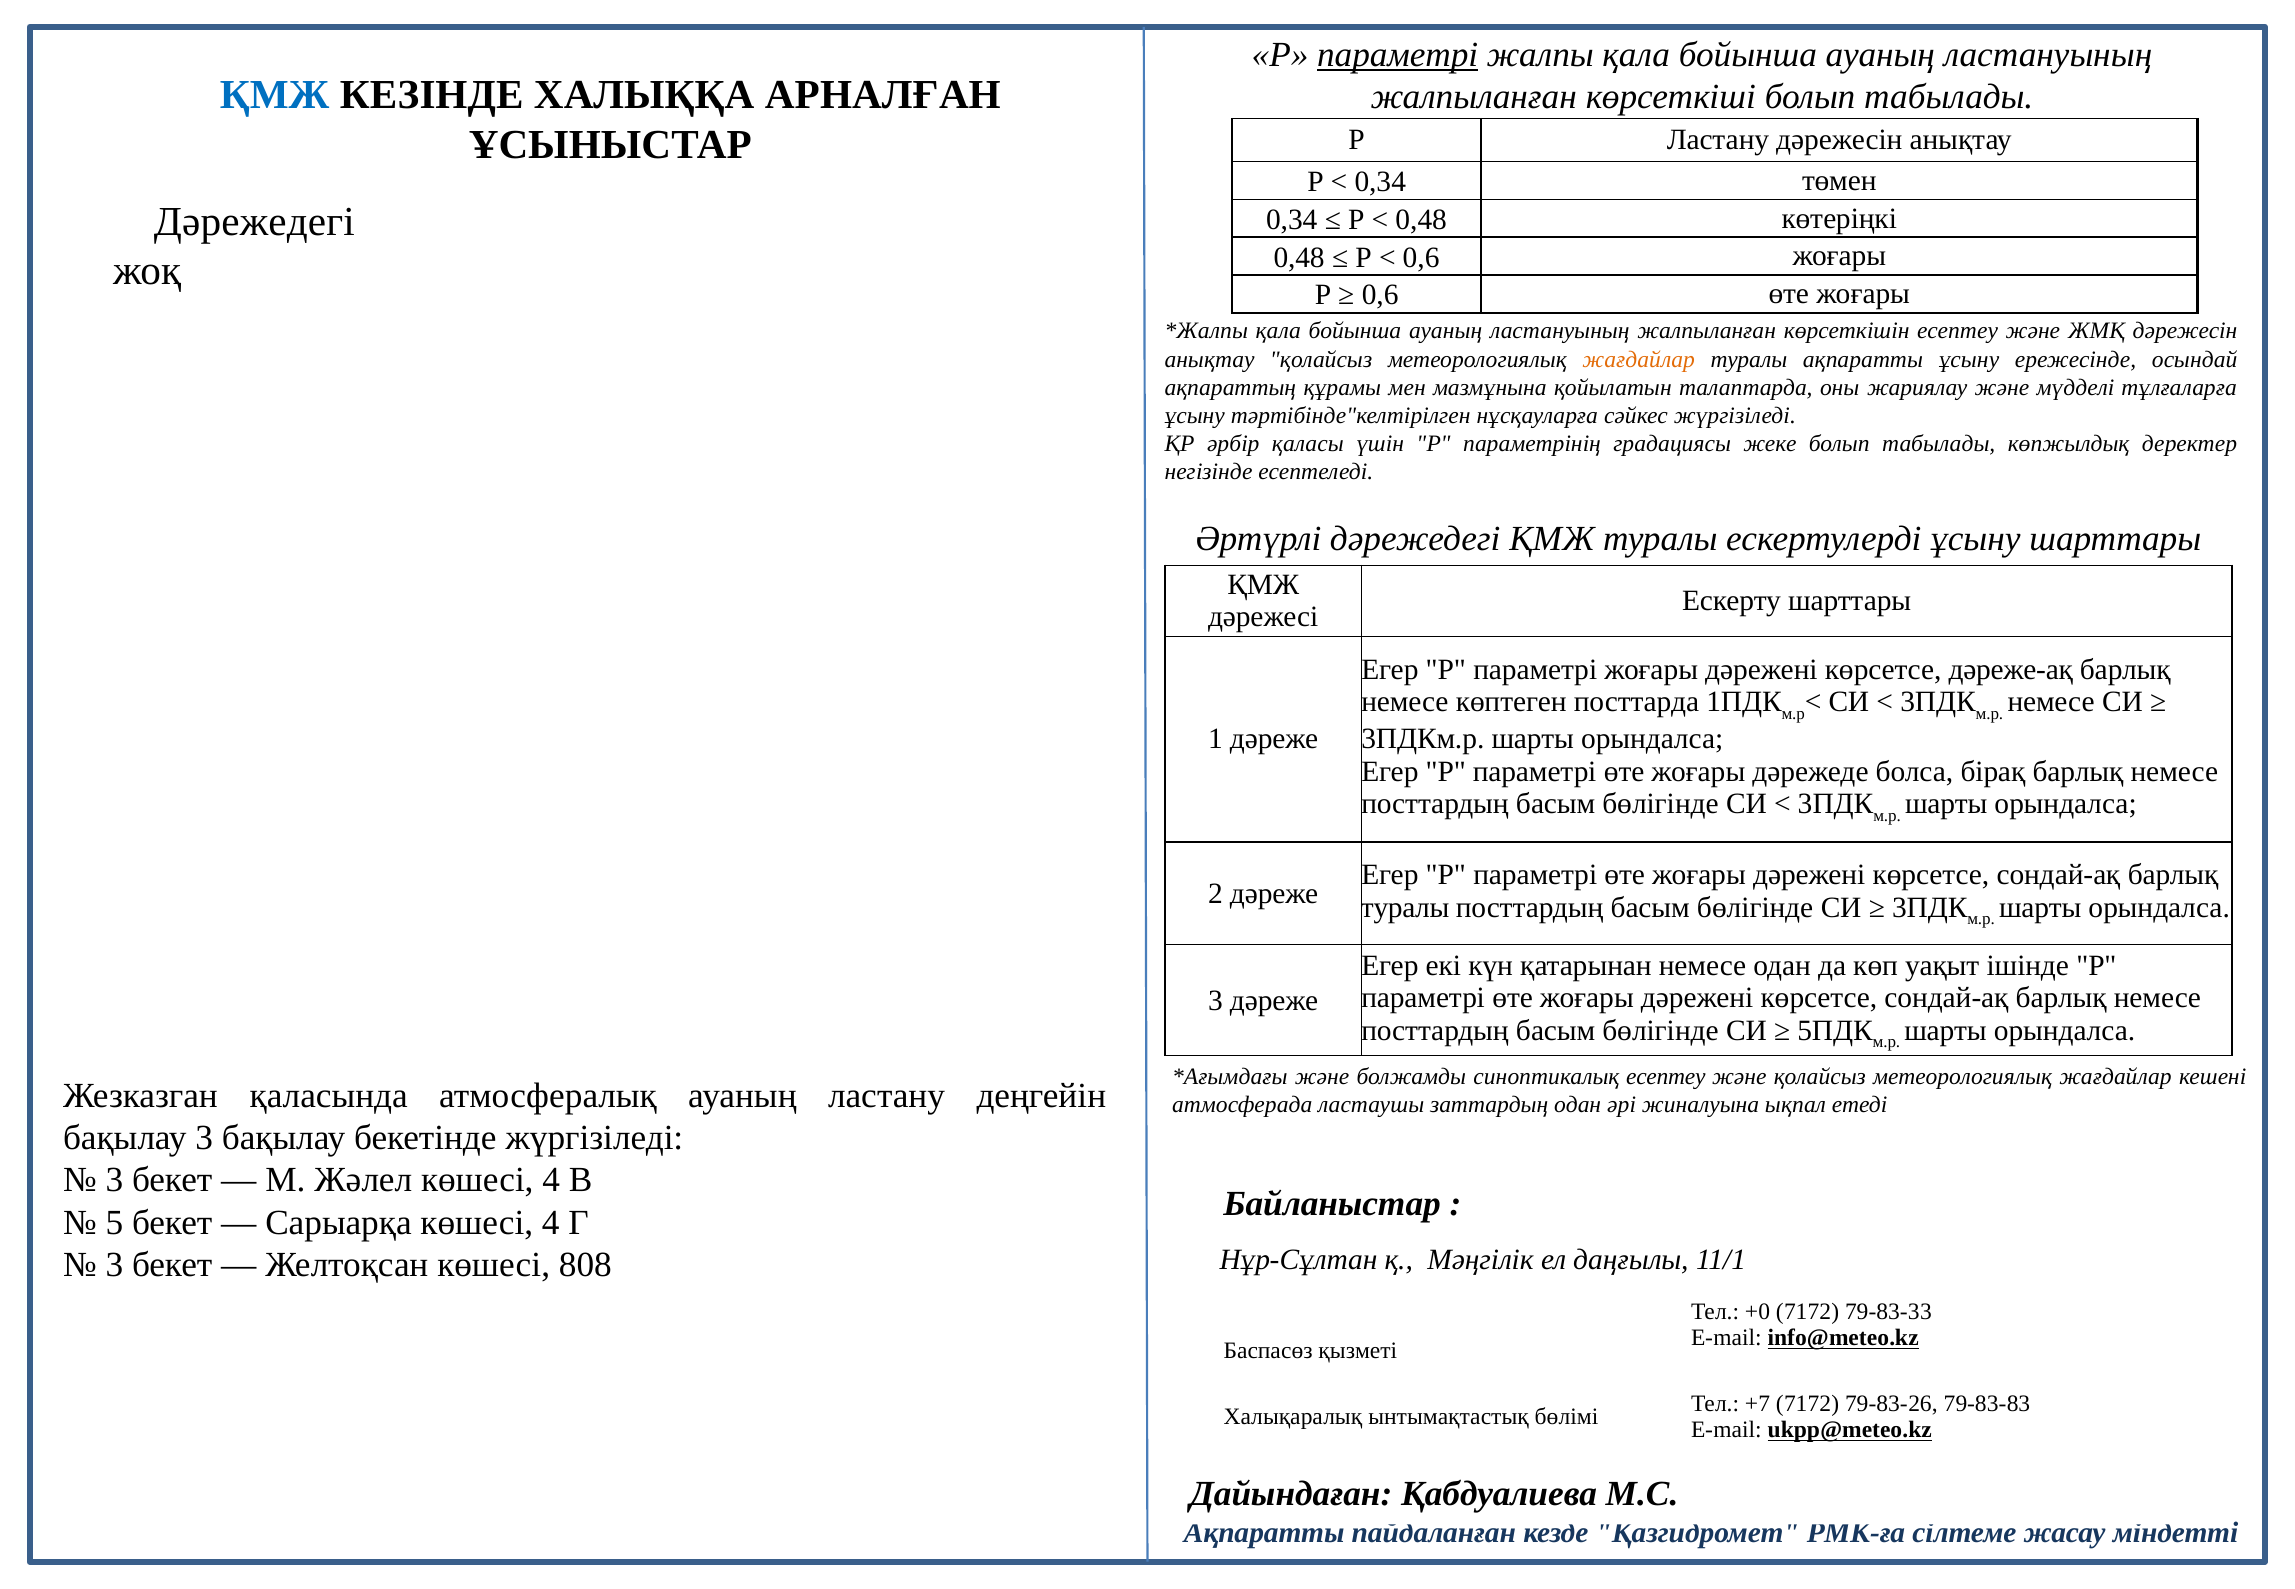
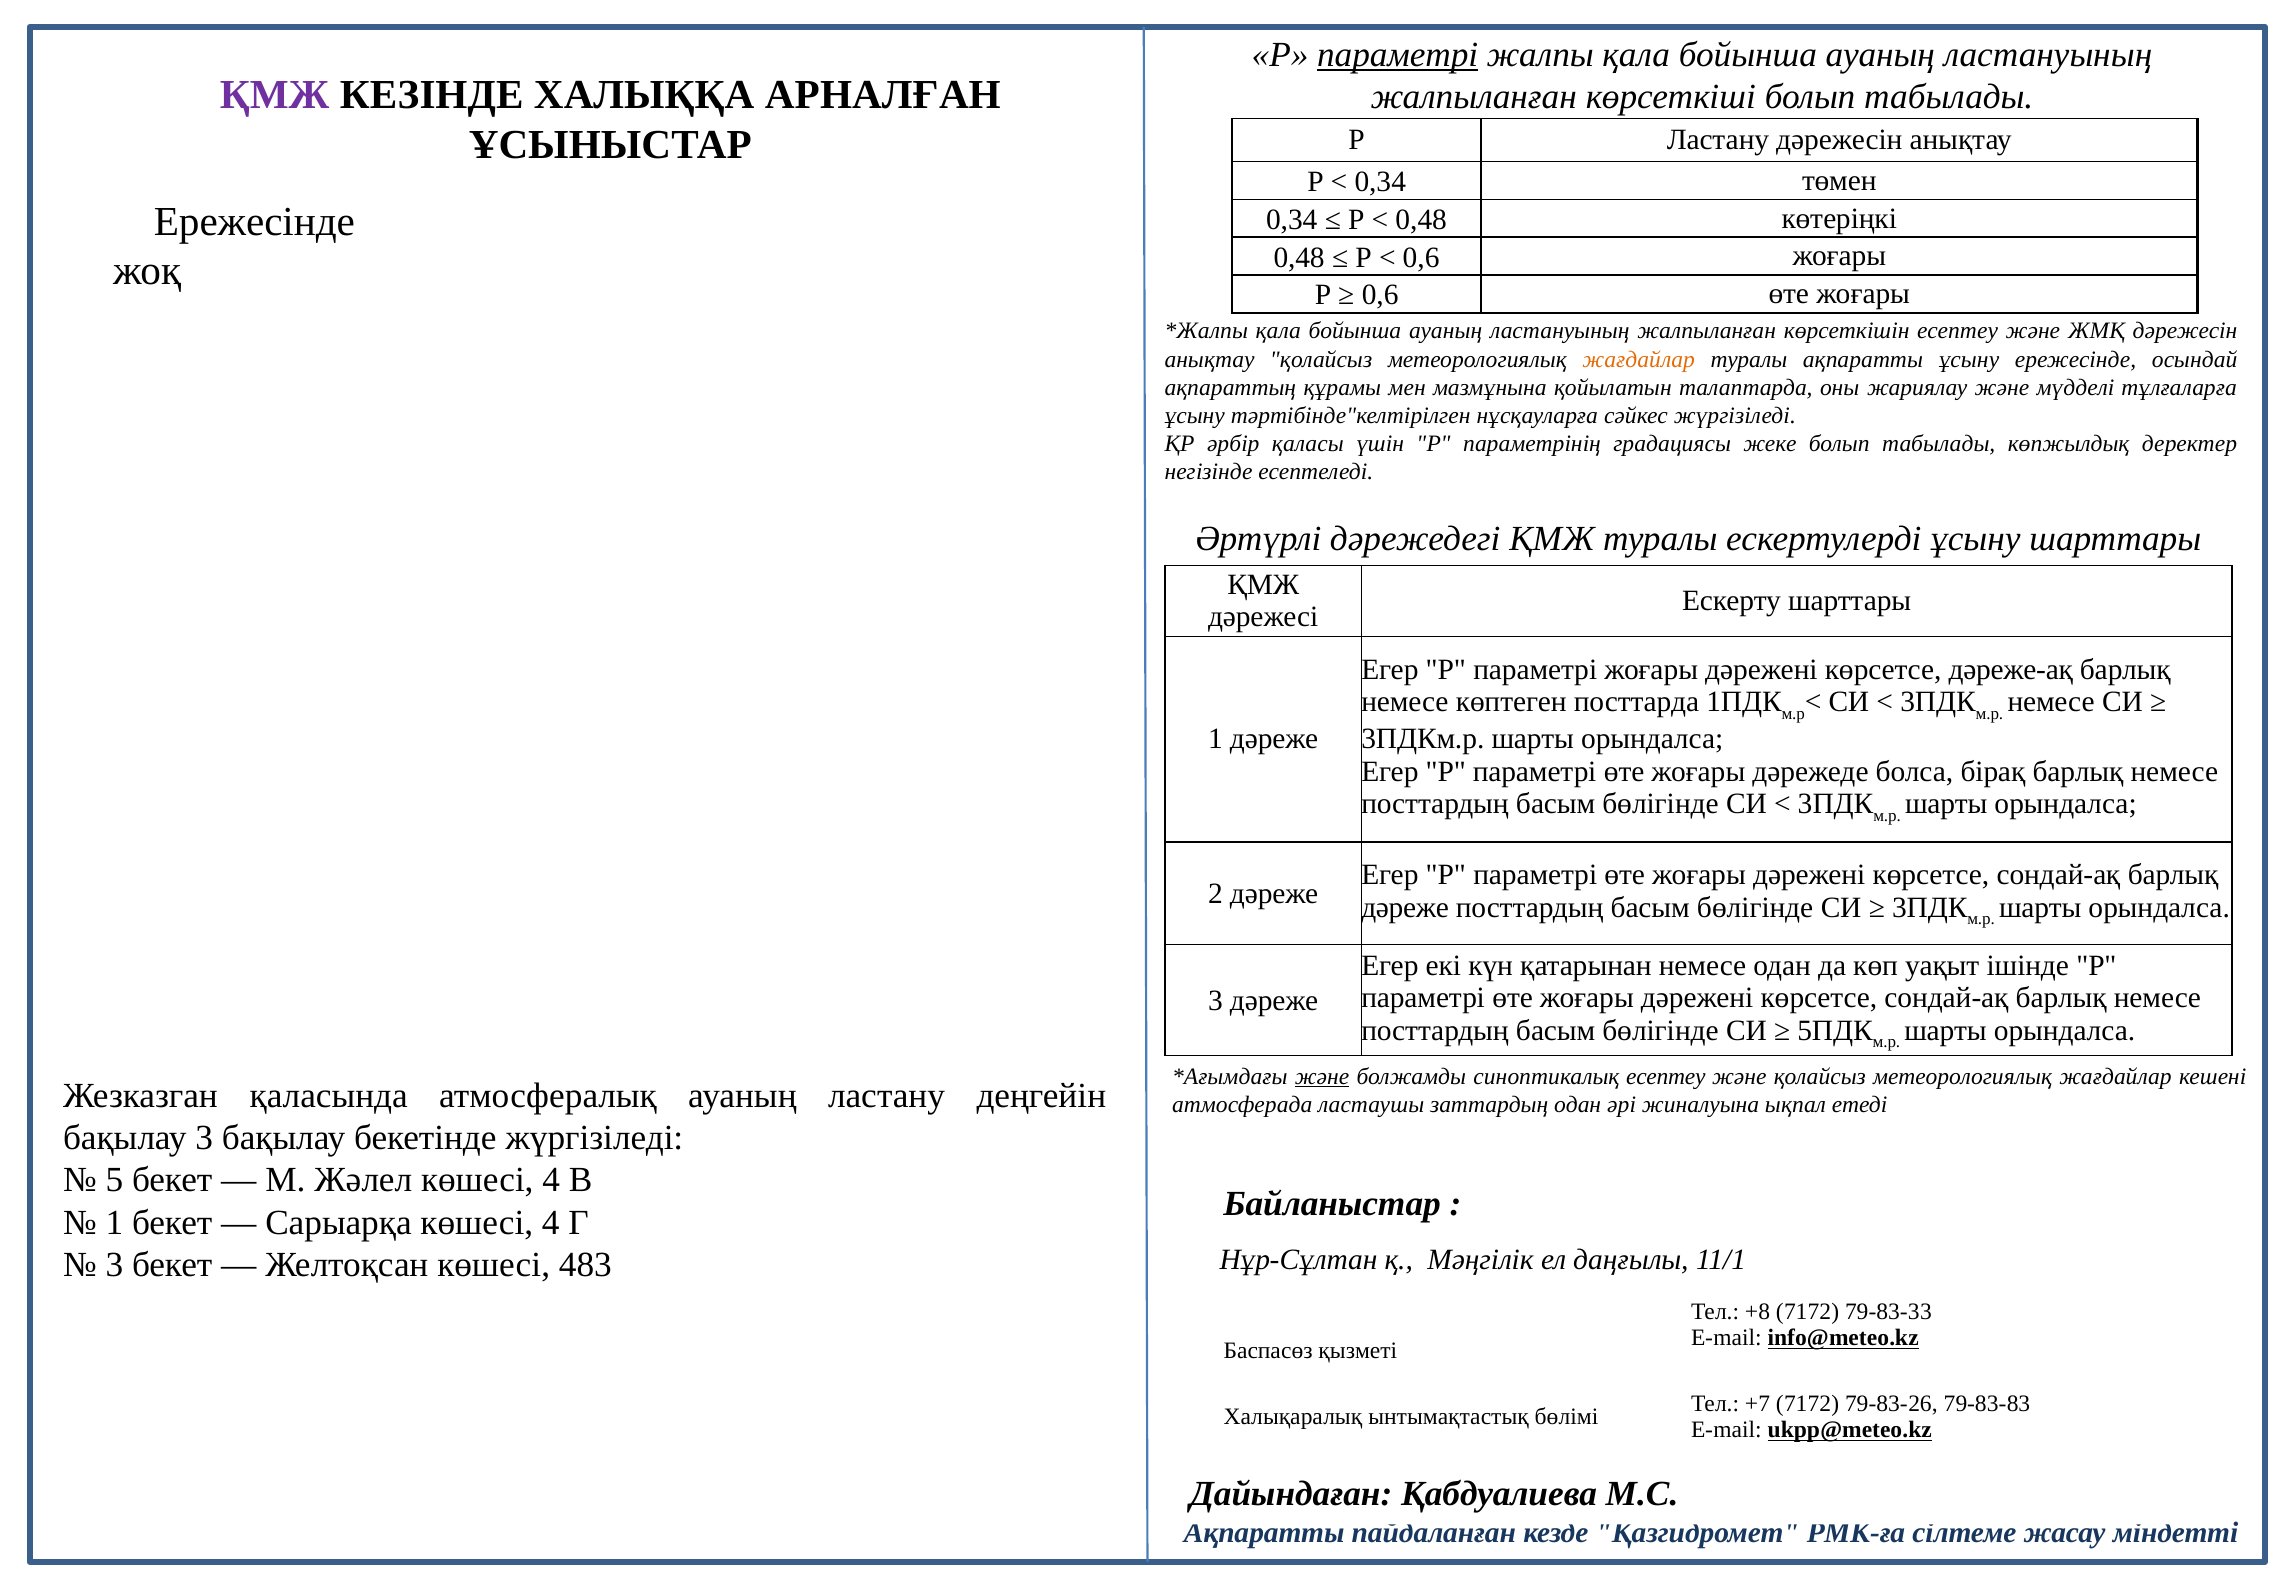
ҚМЖ colour: blue -> purple (275, 95)
Дәрежедегі: Дәрежедегі -> Ережесінде (254, 222)
туралы: туралы -> дәреже (1405, 907)
және underline: none -> present (1322, 1076)
3: 3 -> 5 (114, 1180)
5: 5 -> 1 (114, 1222)
808: 808 -> 483 (585, 1265)
+0: +0 -> +8 (1758, 1312)
